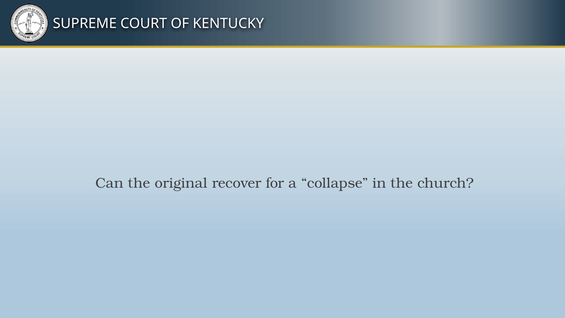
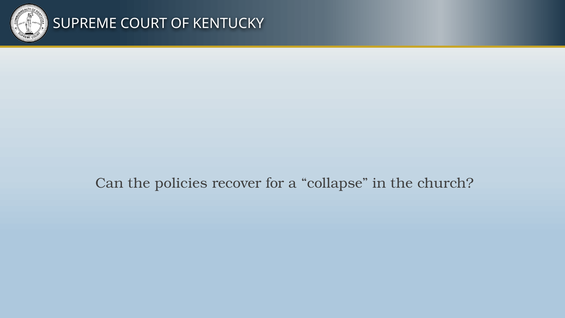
original: original -> policies (181, 183)
